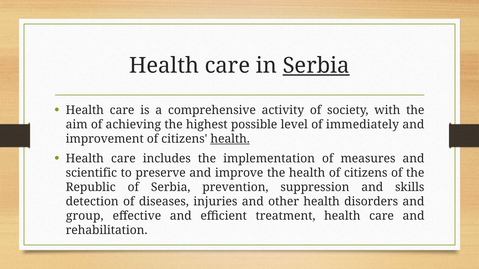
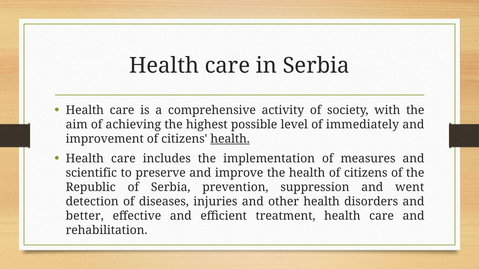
Serbia underline: present -> none (316, 66)
skills: skills -> went (410, 188)
group: group -> better (85, 216)
